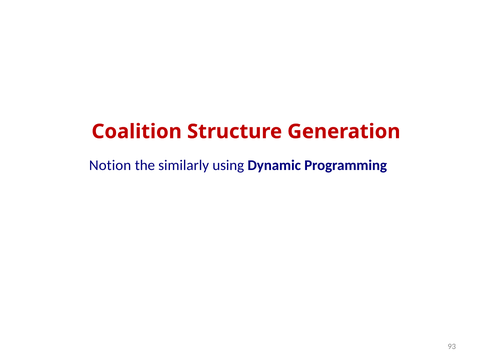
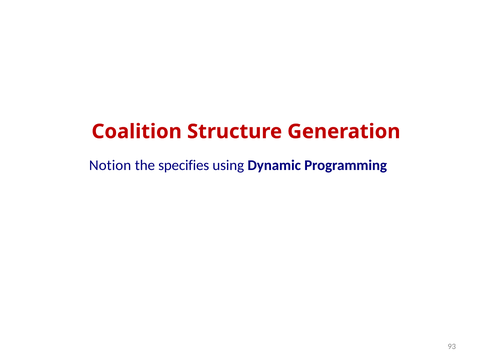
similarly: similarly -> specifies (184, 166)
